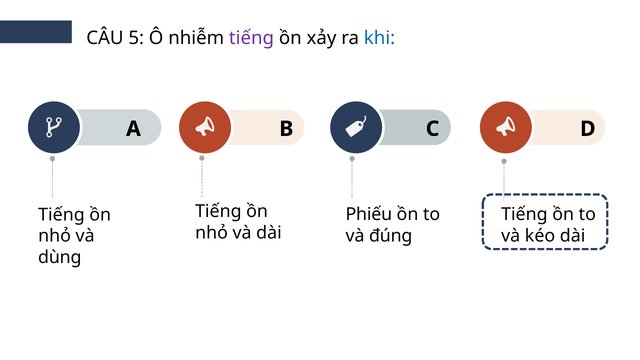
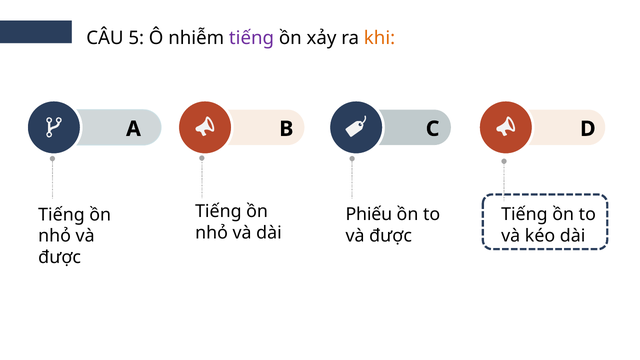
khi colour: blue -> orange (380, 38)
đúng: đúng -> được (391, 236)
dùng: dùng -> được (60, 257)
